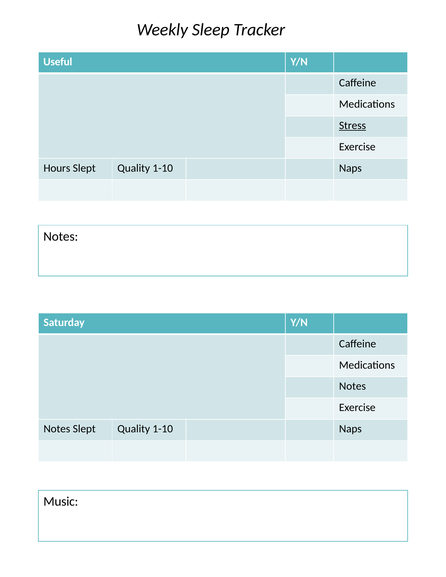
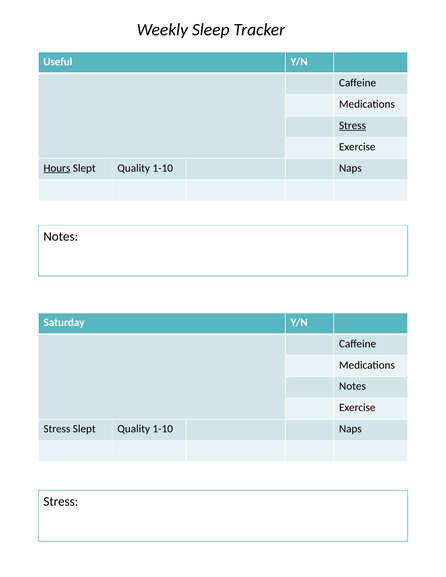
Hours underline: none -> present (57, 168)
Notes: Notes -> Stress (57, 429)
Music: Music -> Stress (61, 502)
